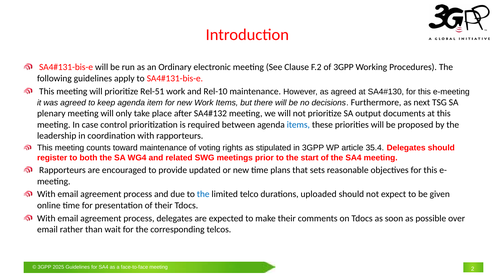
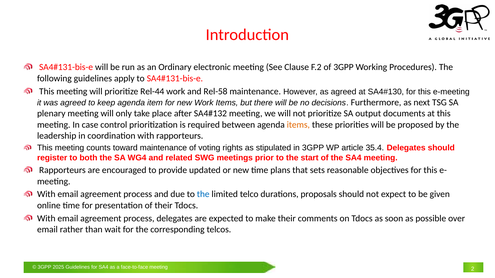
Rel-51: Rel-51 -> Rel-44 (152, 91)
Rel-10: Rel-10 -> Rel-58 (215, 91)
items colour: blue -> orange (298, 125)
uploaded: uploaded -> proposals (319, 195)
